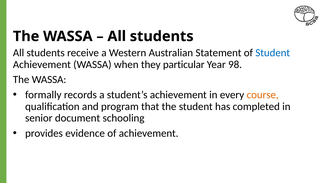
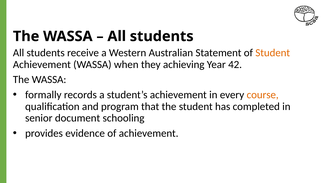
Student colour: blue -> orange (273, 53)
particular: particular -> achieving (184, 65)
98: 98 -> 42 (235, 65)
